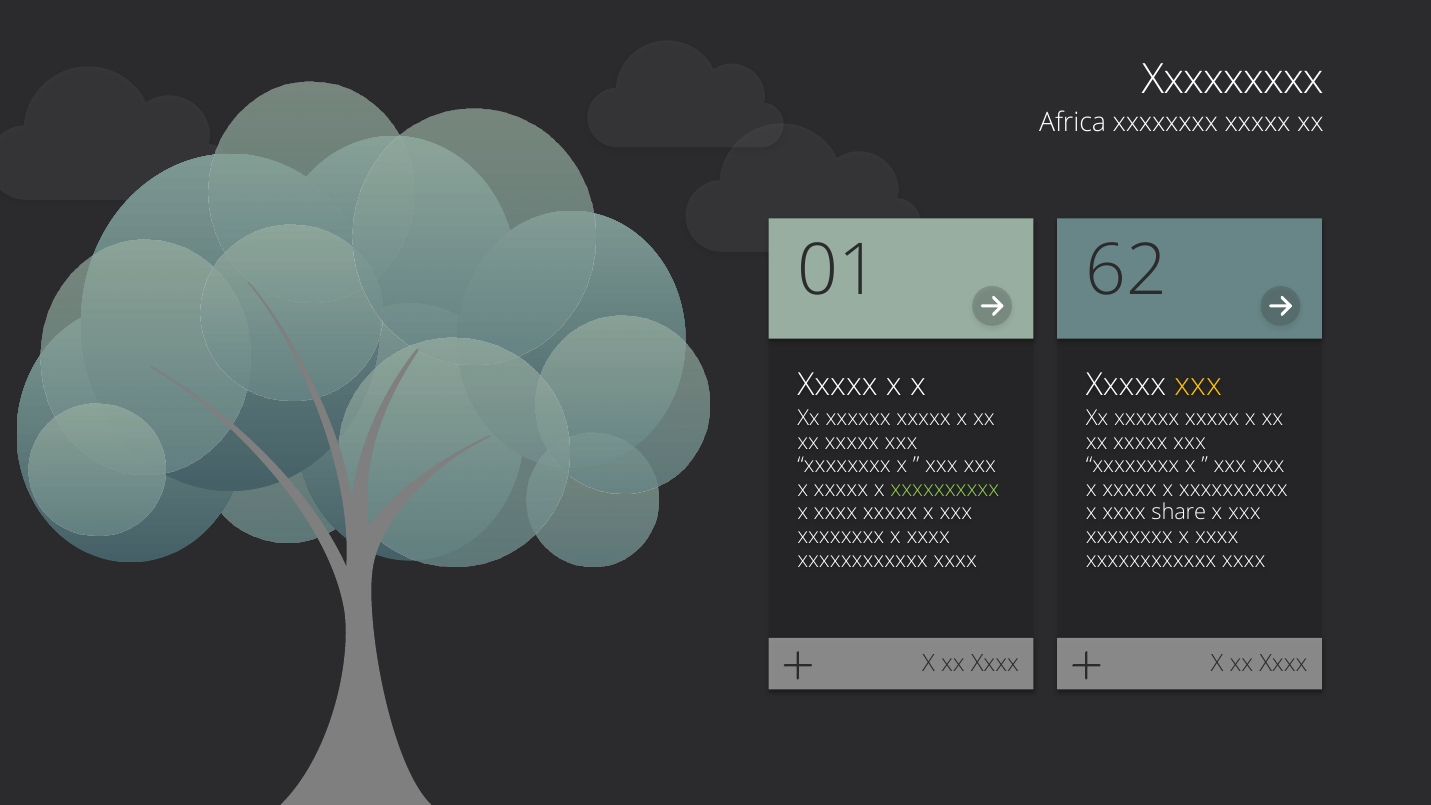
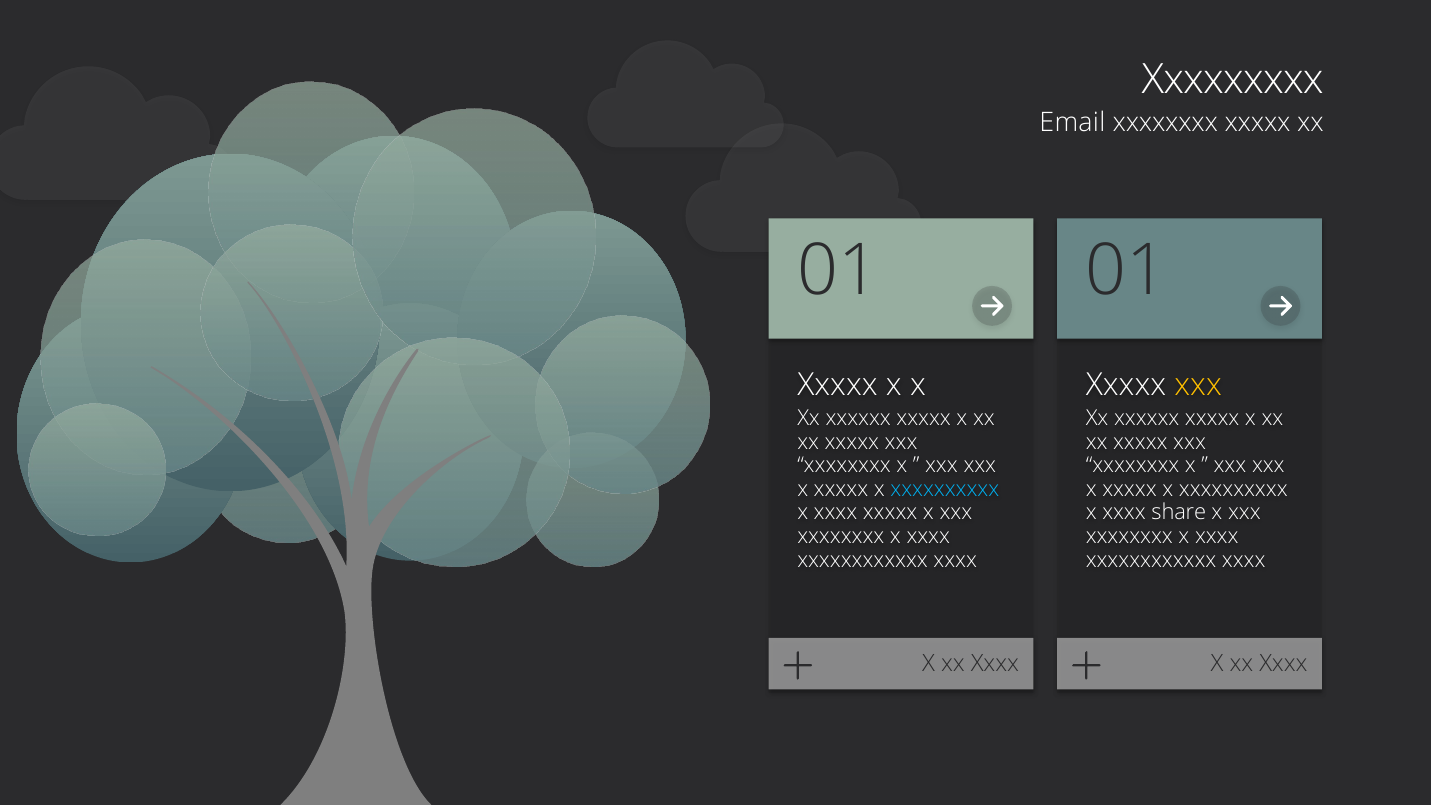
Africa: Africa -> Email (1072, 123)
01 62: 62 -> 01 (1127, 271)
xxxxxxxxxx colour: light green -> light blue (945, 489)
